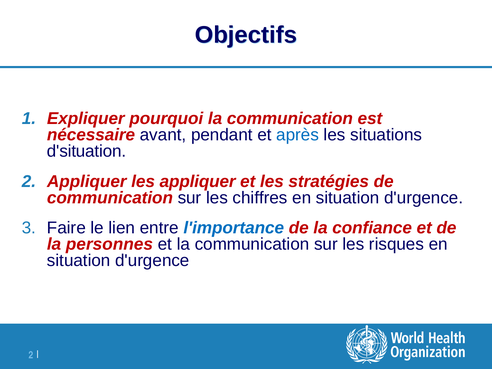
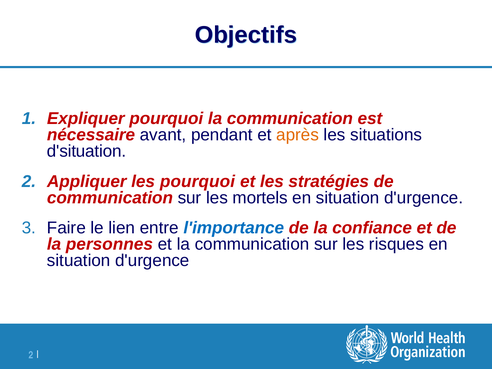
après colour: blue -> orange (298, 135)
les appliquer: appliquer -> pourquoi (197, 181)
chiffres: chiffres -> mortels (260, 198)
